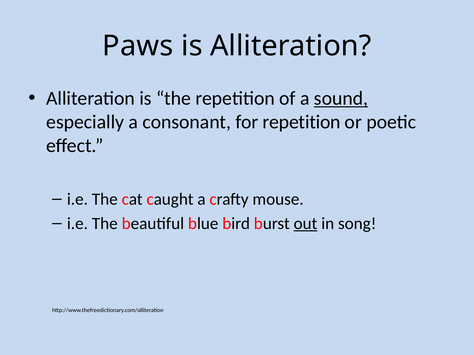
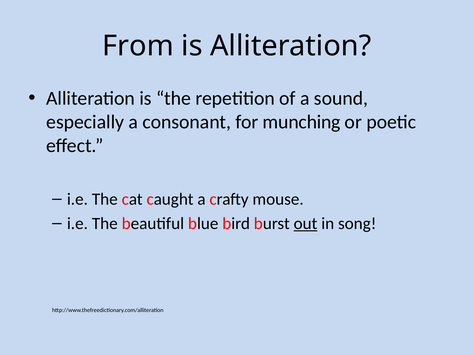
Paws: Paws -> From (138, 46)
sound underline: present -> none (341, 99)
for repetition: repetition -> munching (302, 122)
